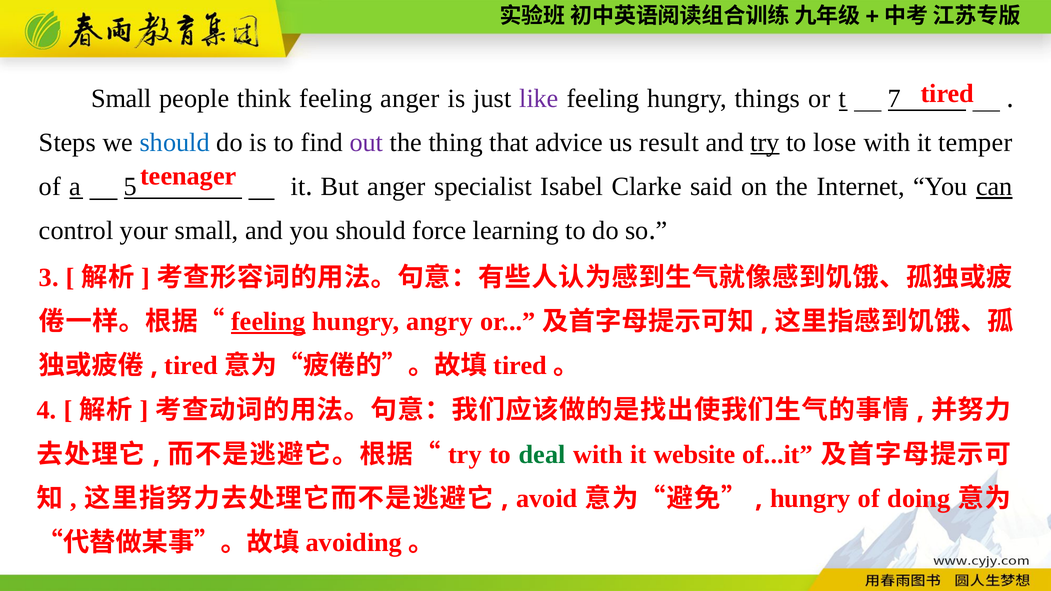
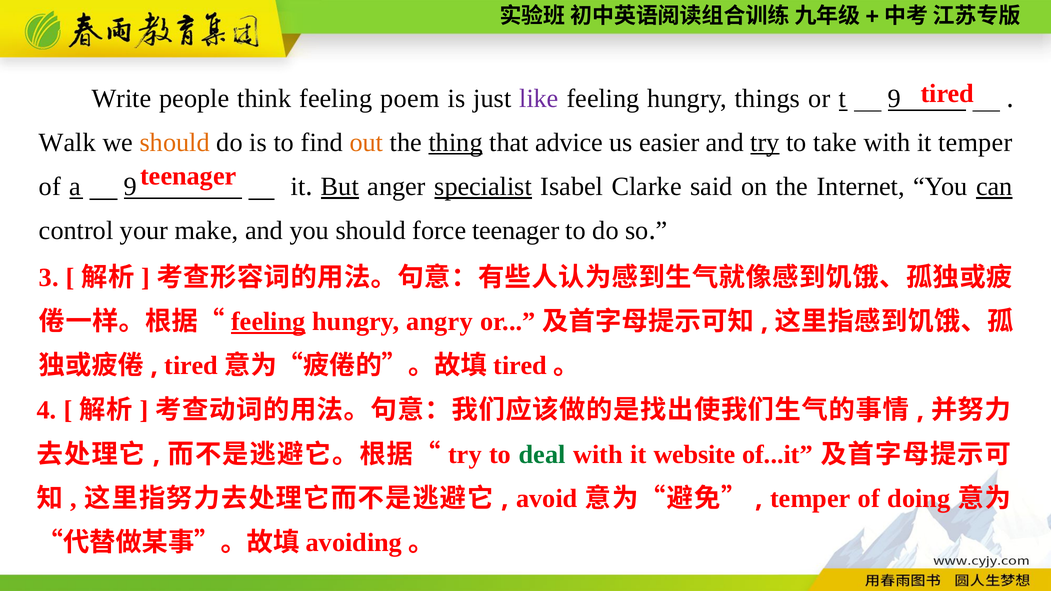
Small: Small -> Write (121, 98)
feeling anger: anger -> poem (410, 98)
t 7: 7 -> 9 (894, 98)
Steps: Steps -> Walk (67, 143)
should colour: blue -> orange (175, 143)
out colour: purple -> orange (366, 143)
thing underline: none -> present (456, 143)
result: result -> easier (669, 143)
lose: lose -> take (835, 143)
a 5: 5 -> 9 (131, 187)
But underline: none -> present (340, 187)
specialist underline: none -> present (483, 187)
your small: small -> make (207, 231)
force learning: learning -> teenager (516, 231)
hungry: hungry -> temper (810, 499)
